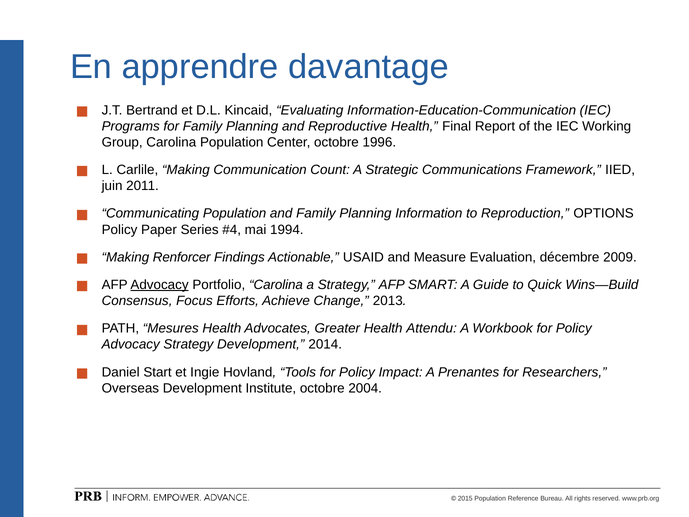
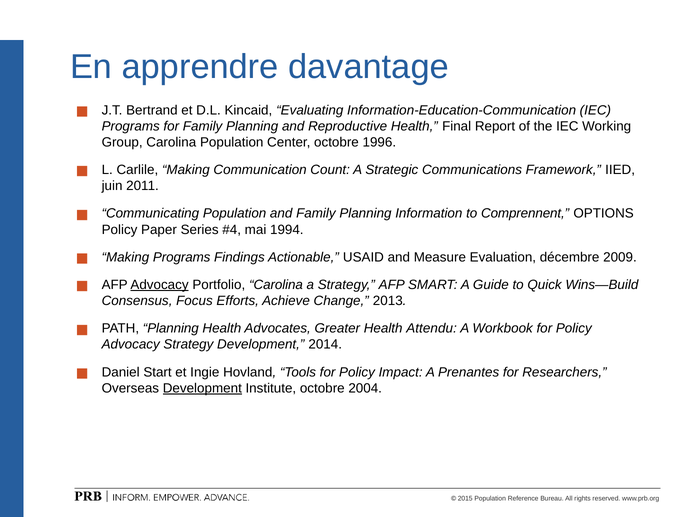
Reproduction: Reproduction -> Comprennent (525, 213)
Making Renforcer: Renforcer -> Programs (182, 257)
PATH Mesures: Mesures -> Planning (171, 328)
Development underline: none -> present (202, 388)
